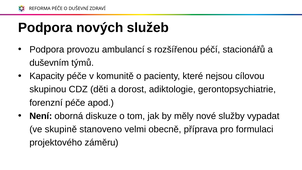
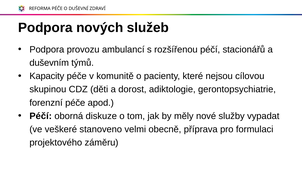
Není: Není -> Péčí (41, 116)
skupině: skupině -> veškeré (61, 129)
